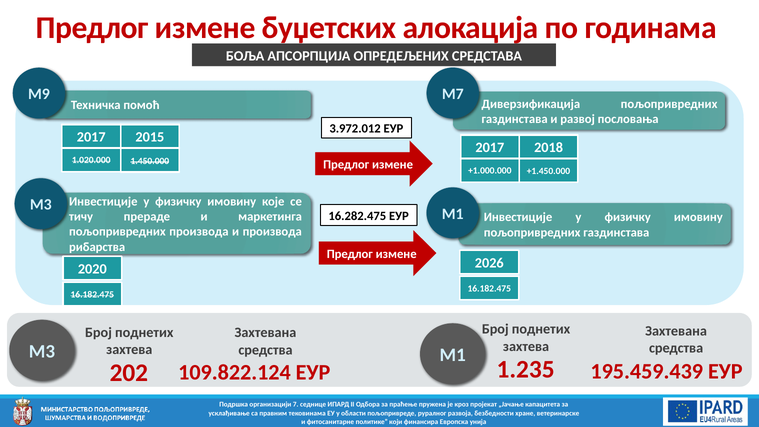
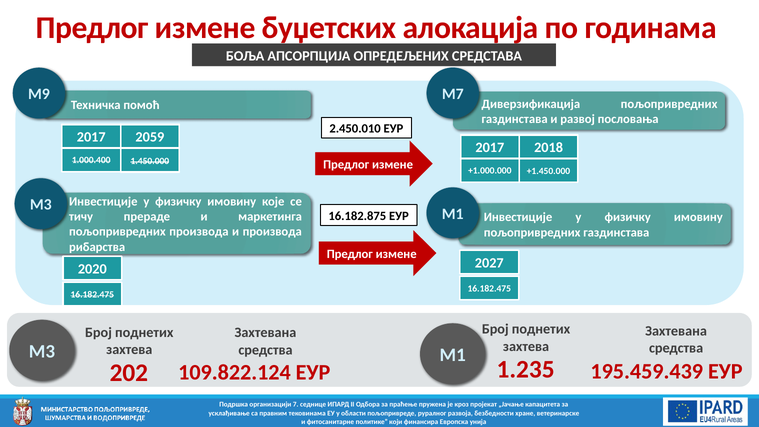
3.972.012: 3.972.012 -> 2.450.010 (355, 129)
2015: 2015 -> 2059 (150, 137)
1.020.000: 1.020.000 -> 1.000.400 (91, 160)
16.282.475: 16.282.475 -> 16.182.875 (357, 216)
2026: 2026 -> 2027 (489, 263)
